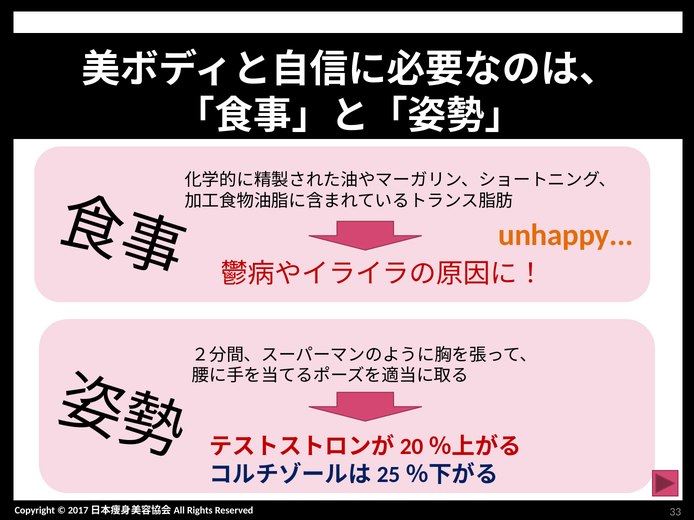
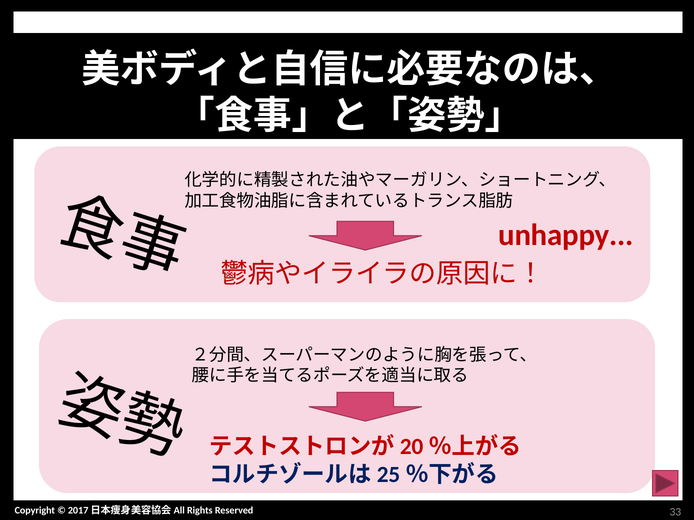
unhappy colour: orange -> red (566, 235)
